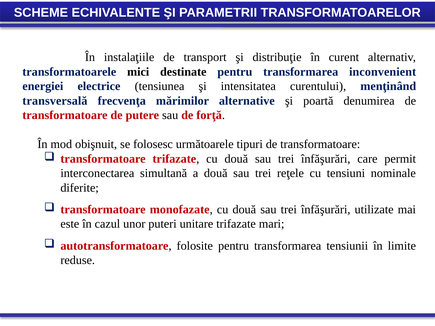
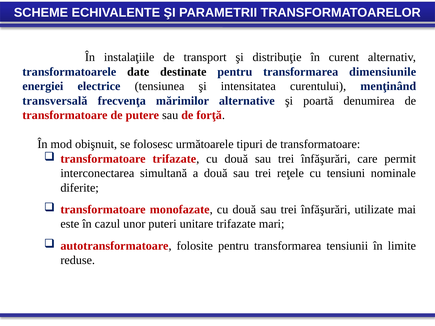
mici: mici -> date (138, 72)
inconvenient: inconvenient -> dimensiunile (383, 72)
